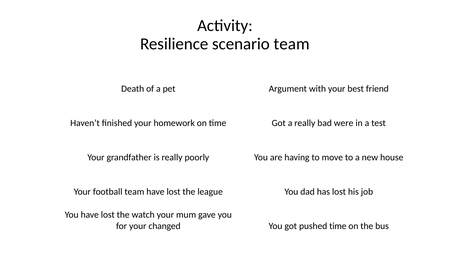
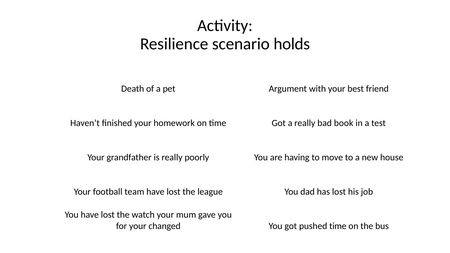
scenario team: team -> holds (292, 44)
were: were -> book (344, 123)
